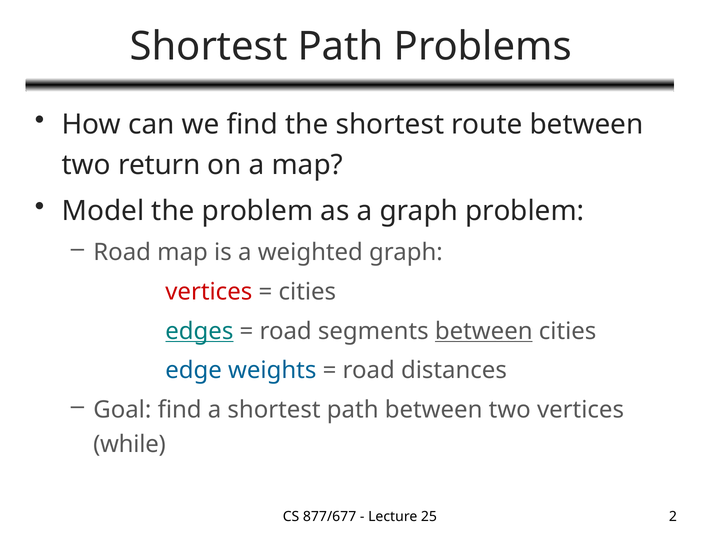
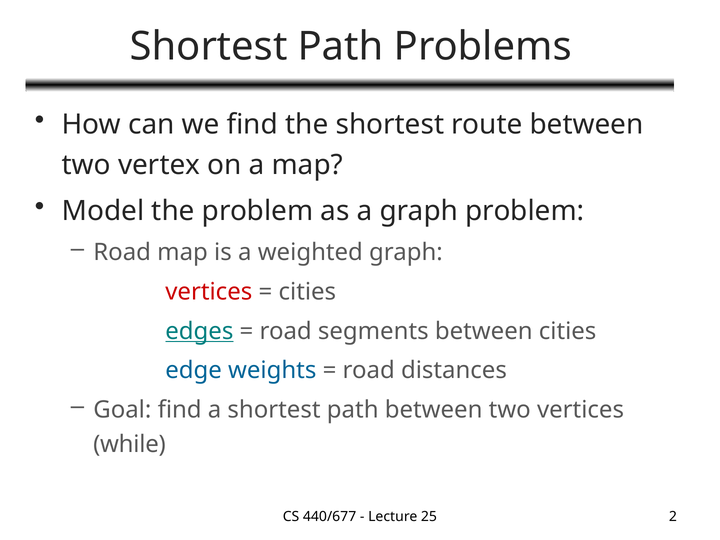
return: return -> vertex (159, 165)
between underline: present -> none (484, 331)
877/677: 877/677 -> 440/677 (330, 517)
